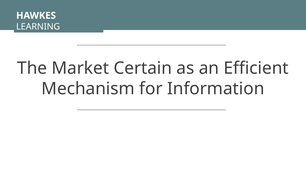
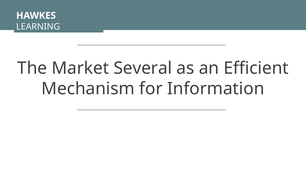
Certain: Certain -> Several (143, 68)
